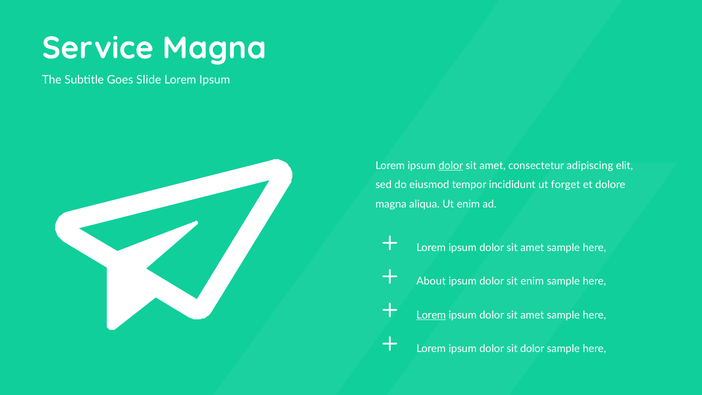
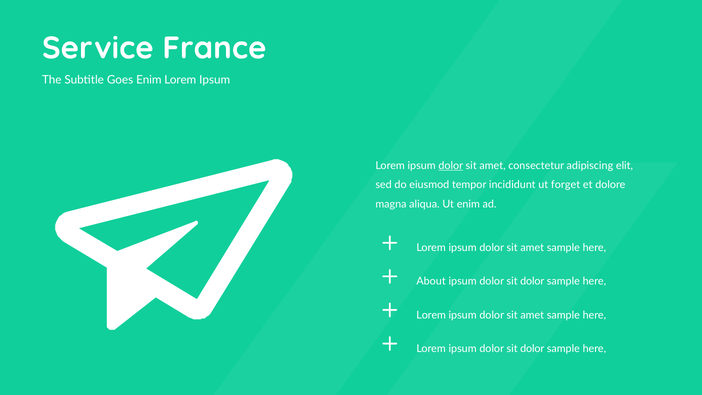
Service Magna: Magna -> France (214, 48)
Goes Slide: Slide -> Enim (149, 80)
enim: enim -> dolor (532, 281)
Lorem underline: present -> none (431, 315)
